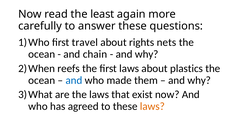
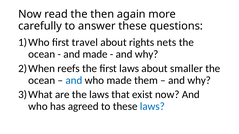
least: least -> then (102, 14)
and chain: chain -> made (95, 54)
plastics: plastics -> smaller (187, 69)
laws colour: orange -> blue (152, 107)
